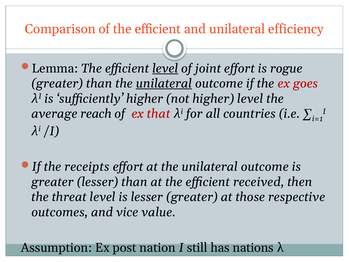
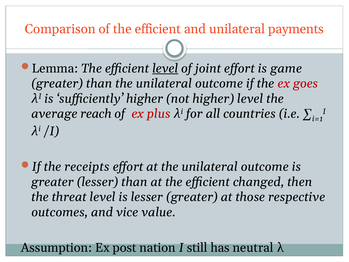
efficiency: efficiency -> payments (296, 29)
rogue: rogue -> game (286, 68)
unilateral underline: present -> none (164, 83)
that: that -> plus (159, 114)
received: received -> changed (259, 182)
nations: nations -> neutral (253, 247)
